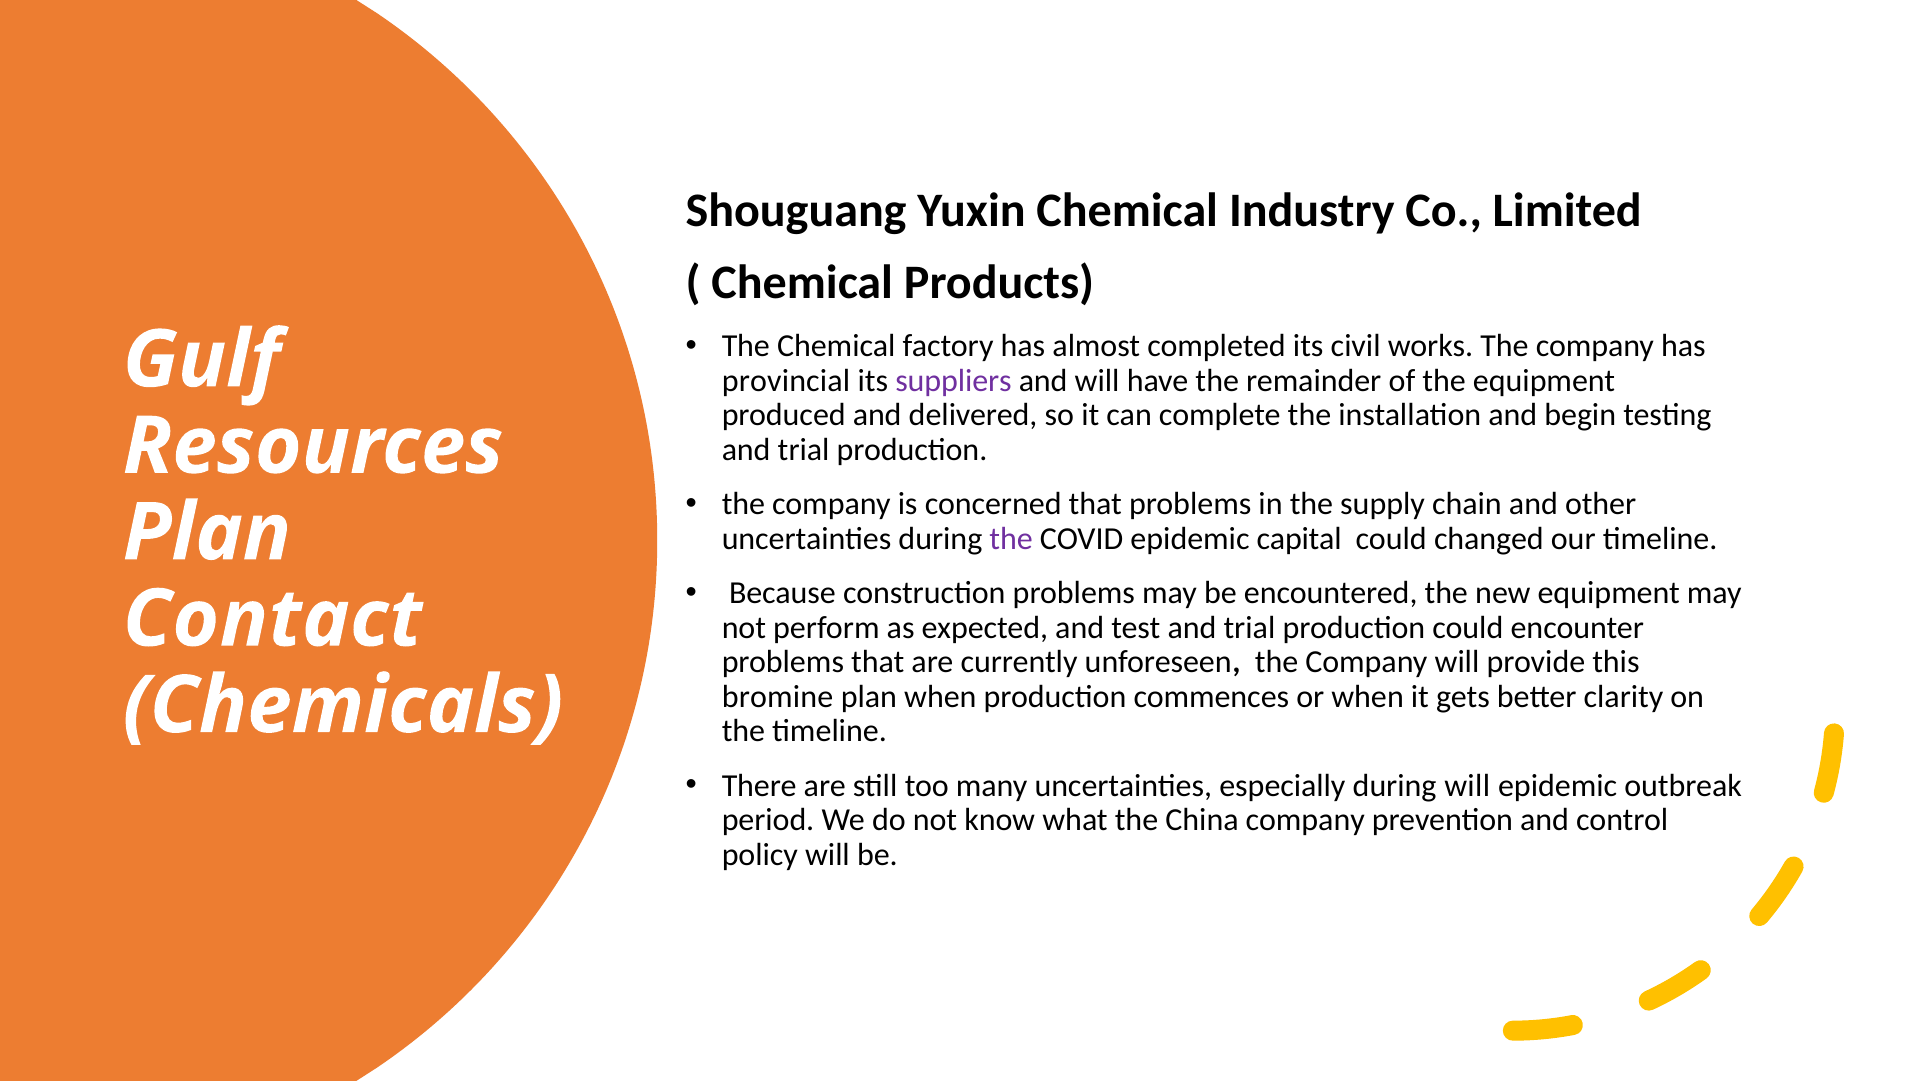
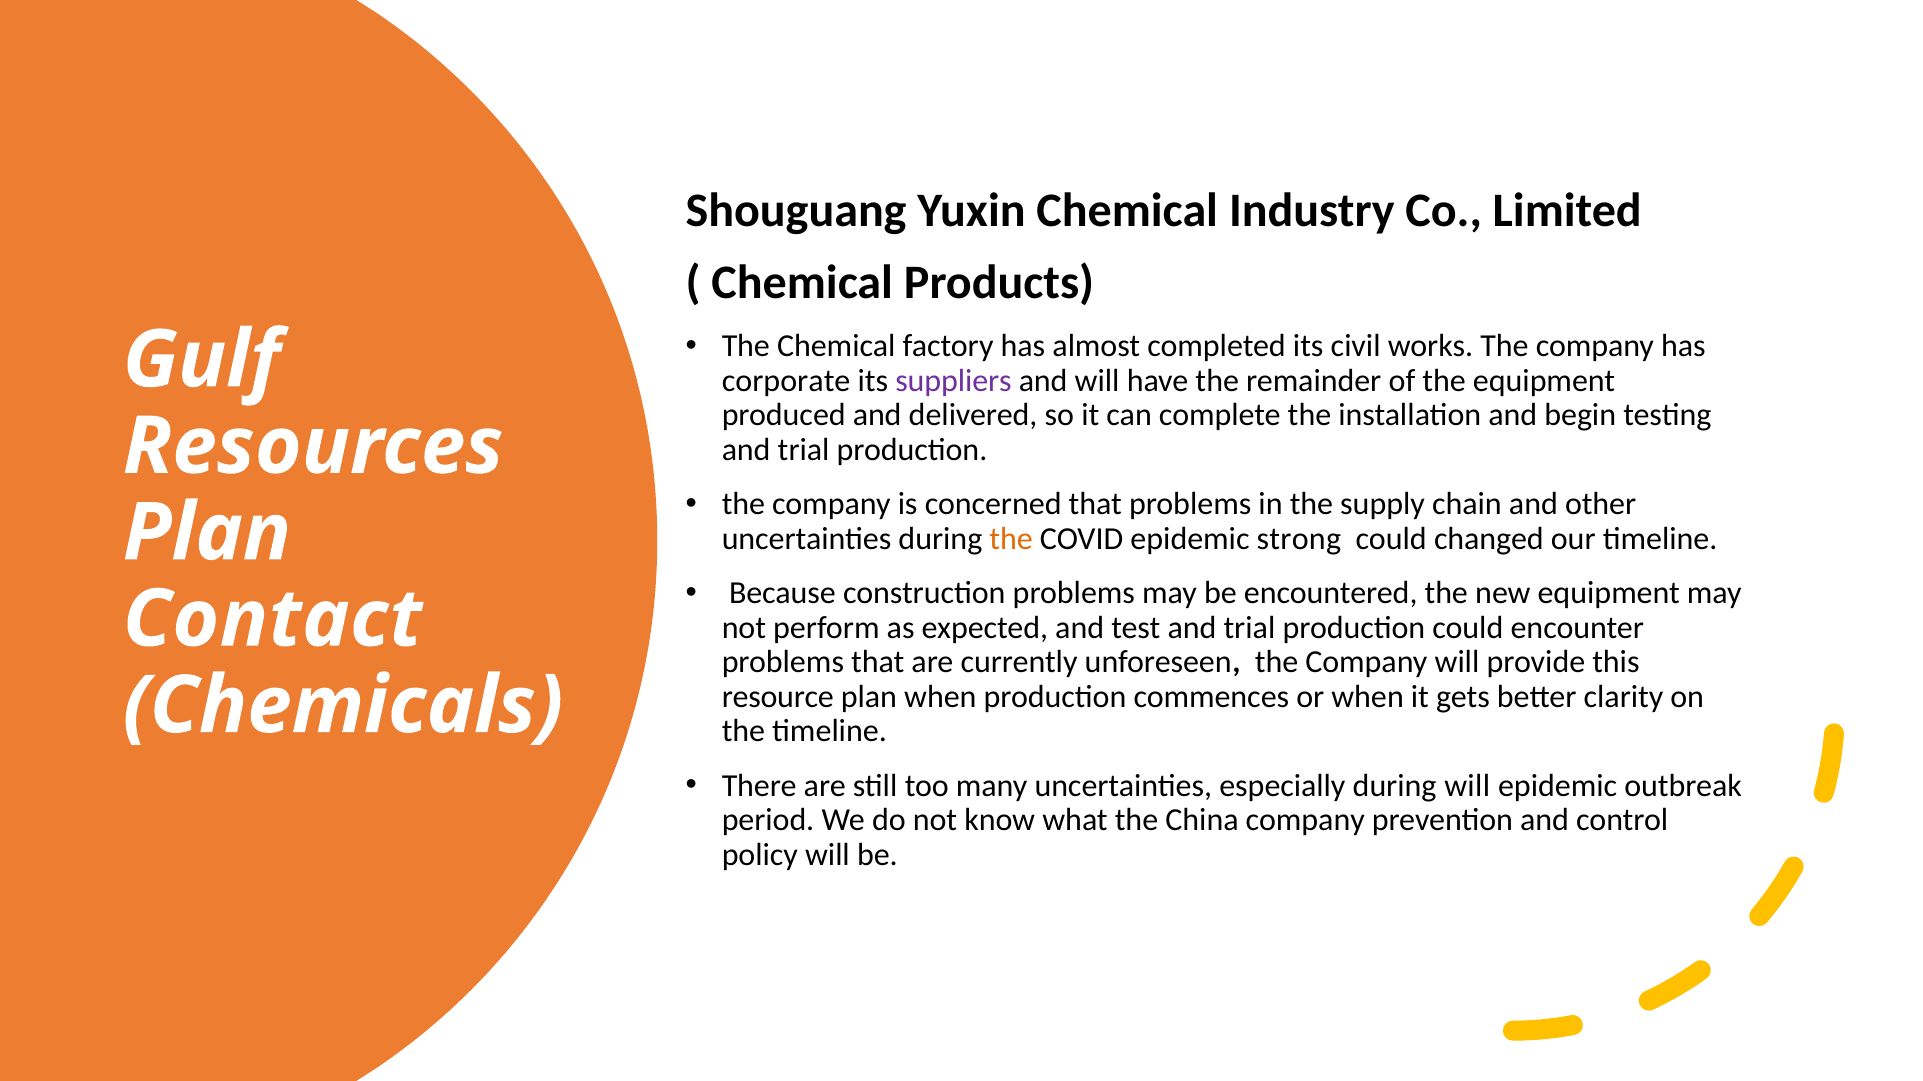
provincial: provincial -> corporate (786, 381)
the colour: purple -> orange (1011, 539)
capital: capital -> strong (1299, 539)
bromine: bromine -> resource (778, 697)
